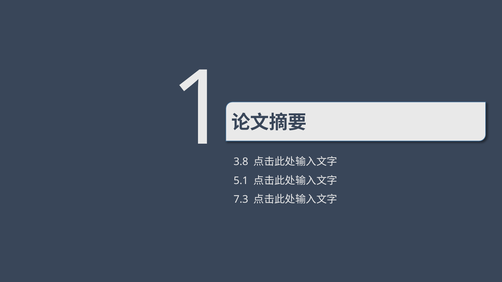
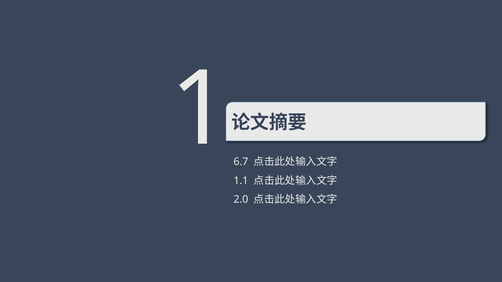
3.8: 3.8 -> 6.7 (241, 162)
5.1: 5.1 -> 1.1 (241, 181)
7.3: 7.3 -> 2.0 (241, 200)
